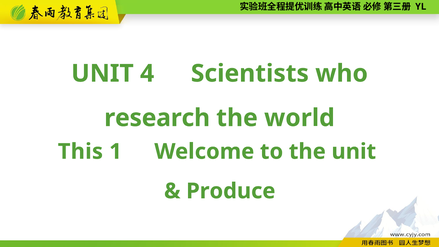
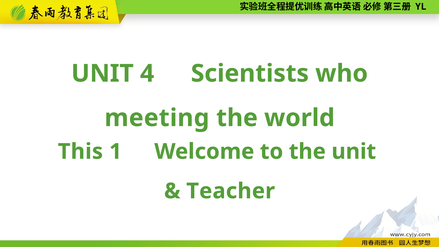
research: research -> meeting (157, 118)
Produce: Produce -> Teacher (231, 191)
